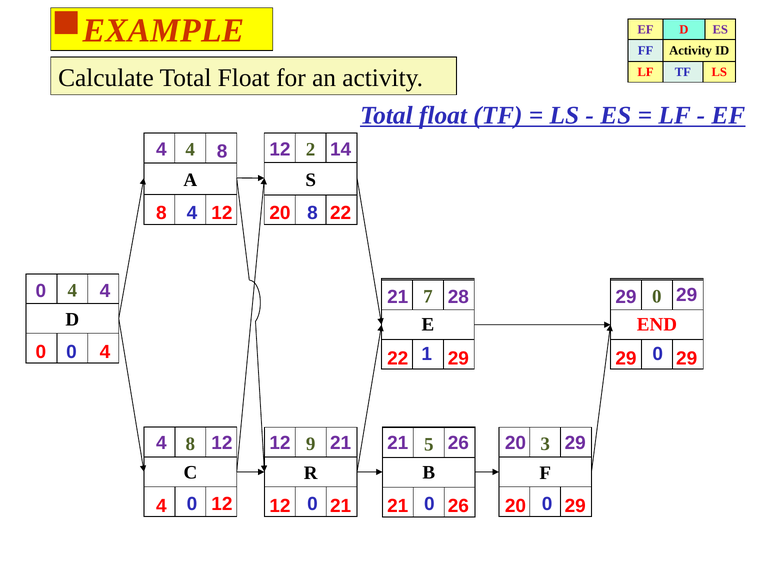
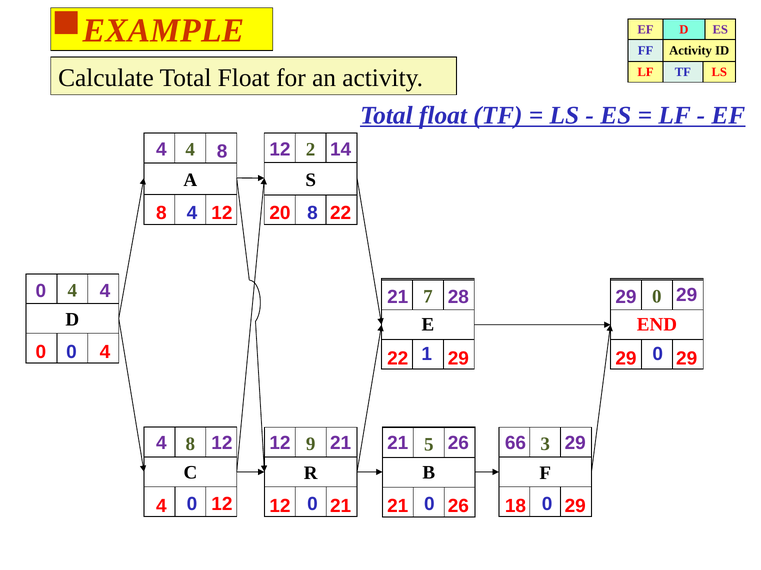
20: 20 -> 66 (515, 443)
20: 20 -> 18 (515, 507)
